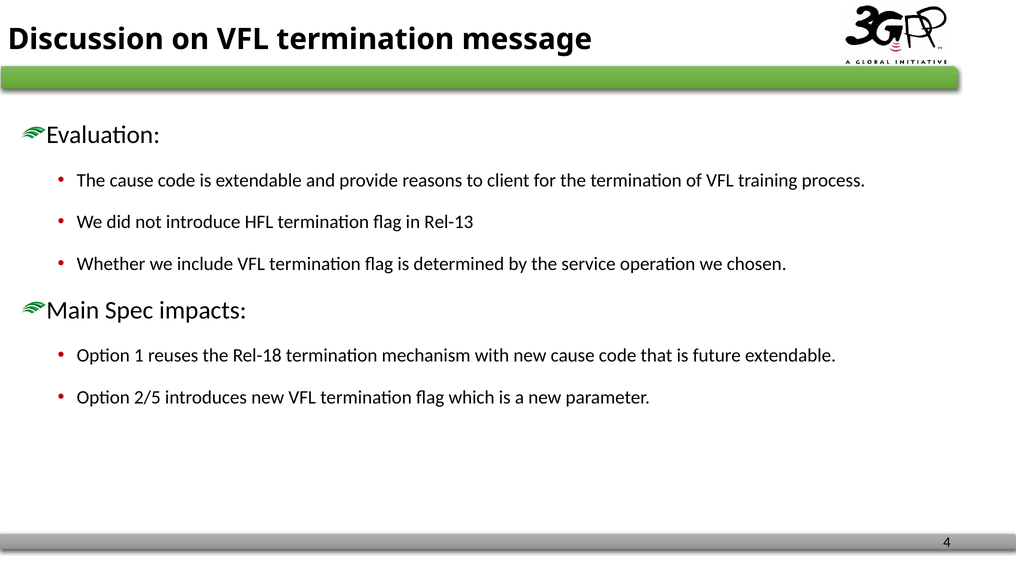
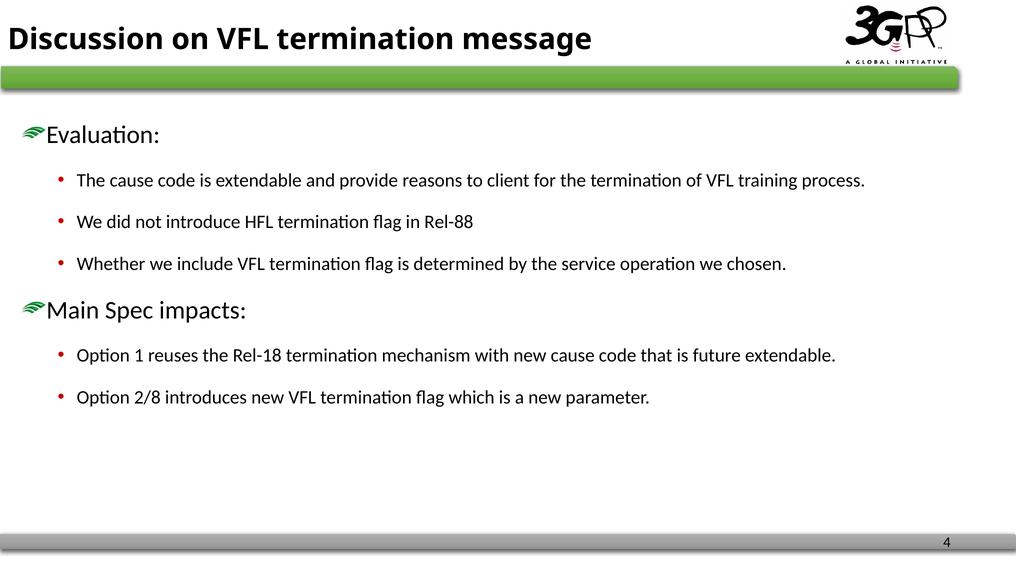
Rel-13: Rel-13 -> Rel-88 (449, 222)
2/5: 2/5 -> 2/8 (147, 398)
